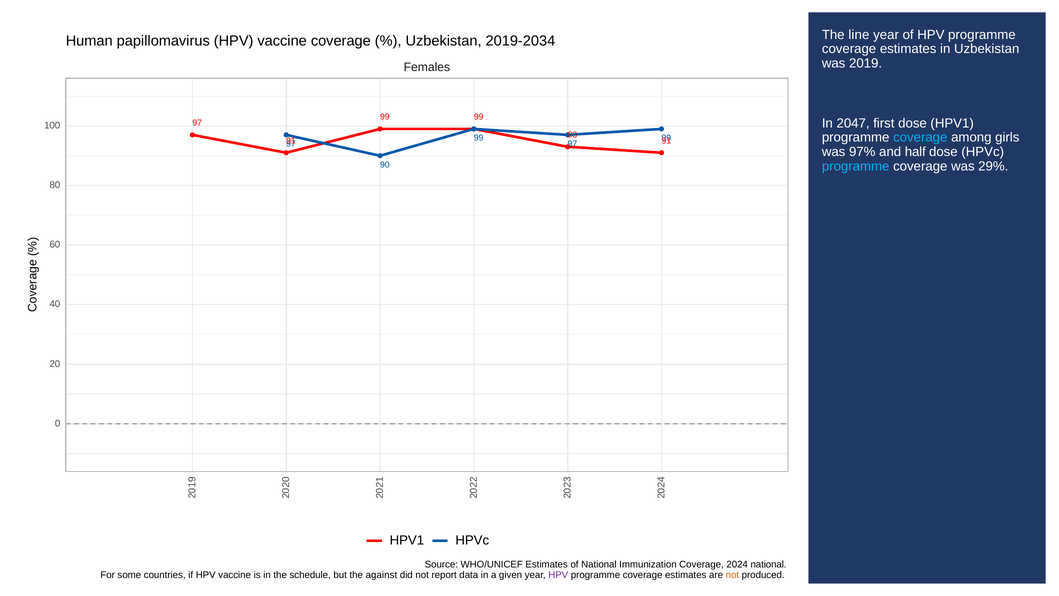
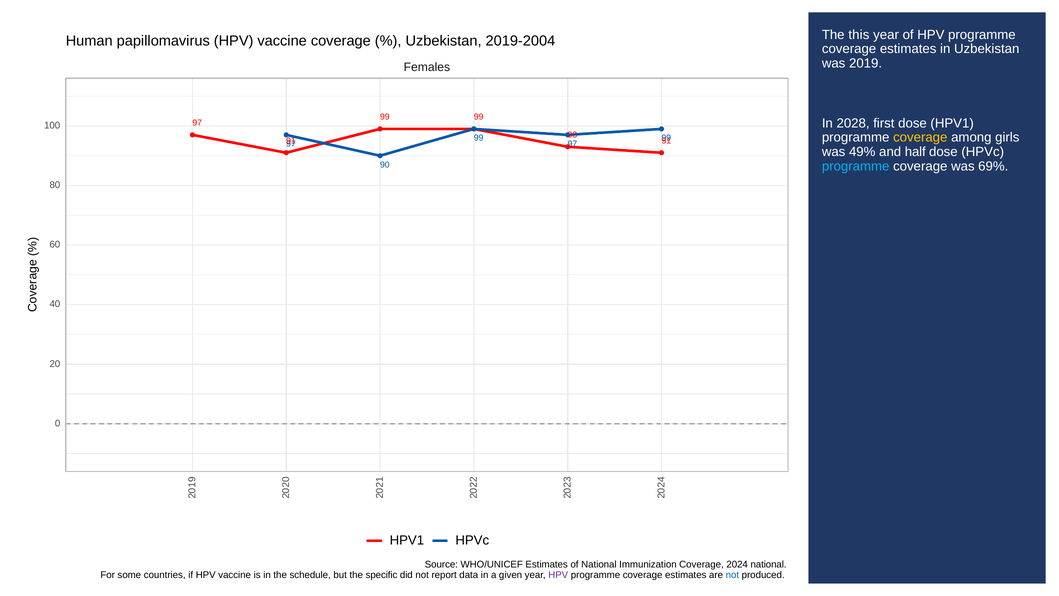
line: line -> this (859, 35)
2019-2034: 2019-2034 -> 2019-2004 (520, 41)
2047: 2047 -> 2028 (853, 123)
coverage colour: light blue -> yellow (920, 138)
97%: 97% -> 49% (862, 152)
29%: 29% -> 69% (993, 166)
against: against -> specific (382, 575)
not colour: orange -> blue (732, 575)
